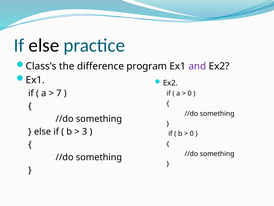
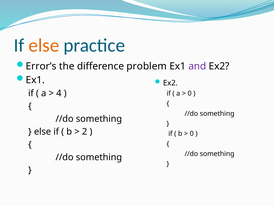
else colour: black -> orange (44, 45)
Class’s: Class’s -> Error’s (41, 66)
program: program -> problem (147, 66)
7: 7 -> 4 (59, 93)
3: 3 -> 2 (85, 131)
